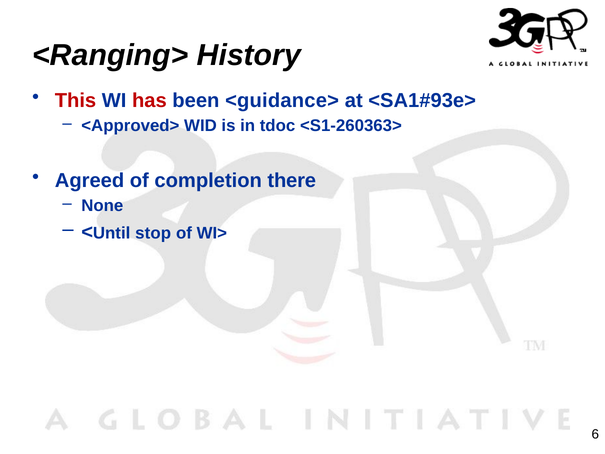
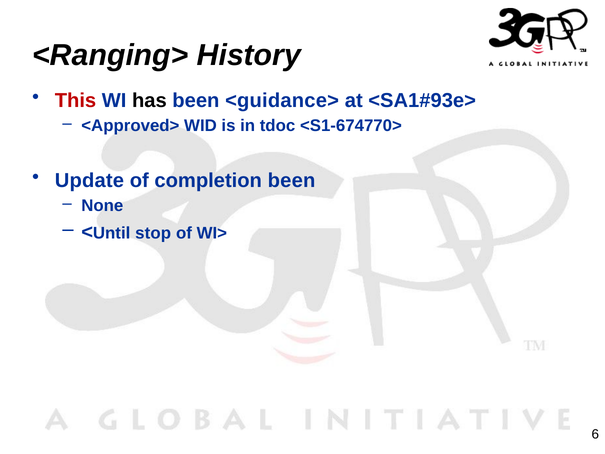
has colour: red -> black (149, 100)
<S1-260363>: <S1-260363> -> <S1-674770> (351, 126)
Agreed: Agreed -> Update (89, 180)
completion there: there -> been (292, 180)
